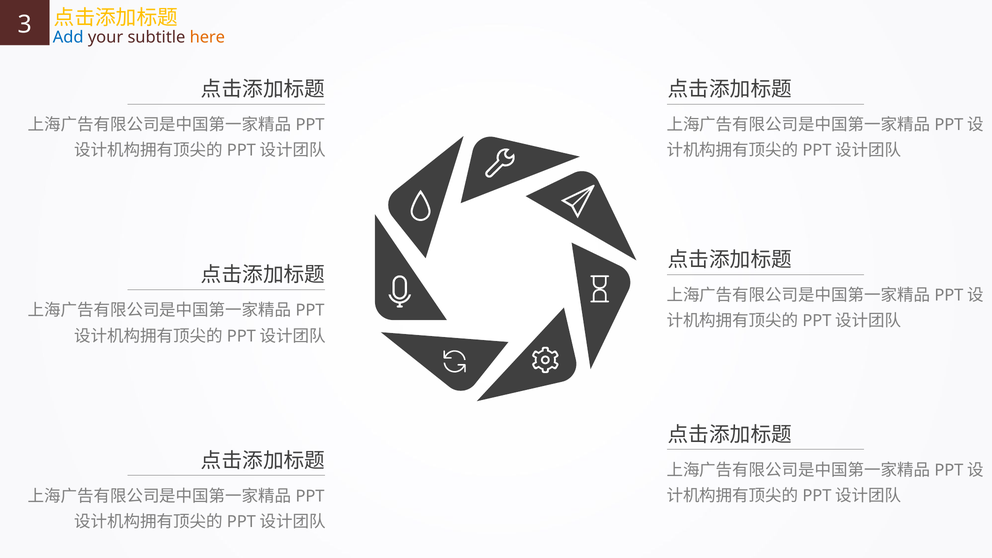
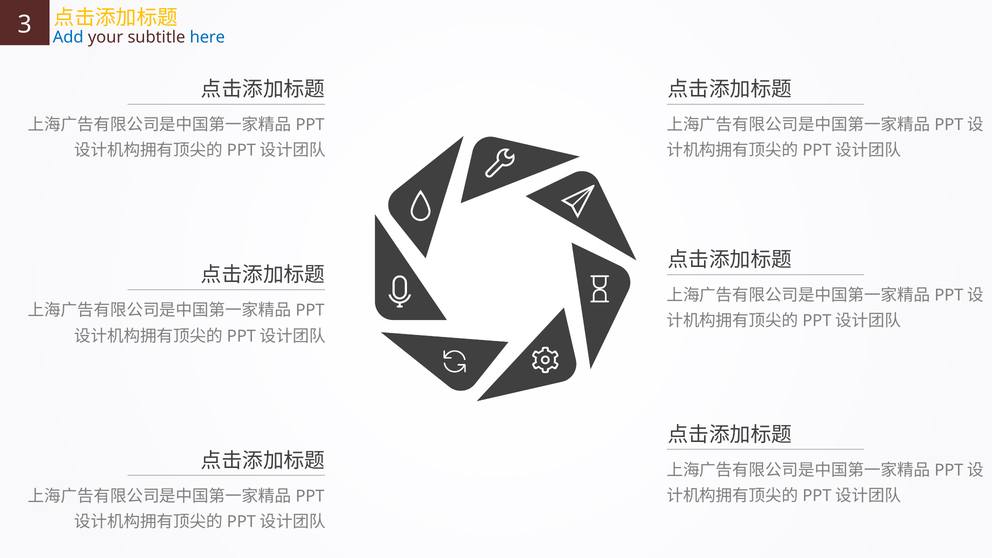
here colour: orange -> blue (207, 37)
